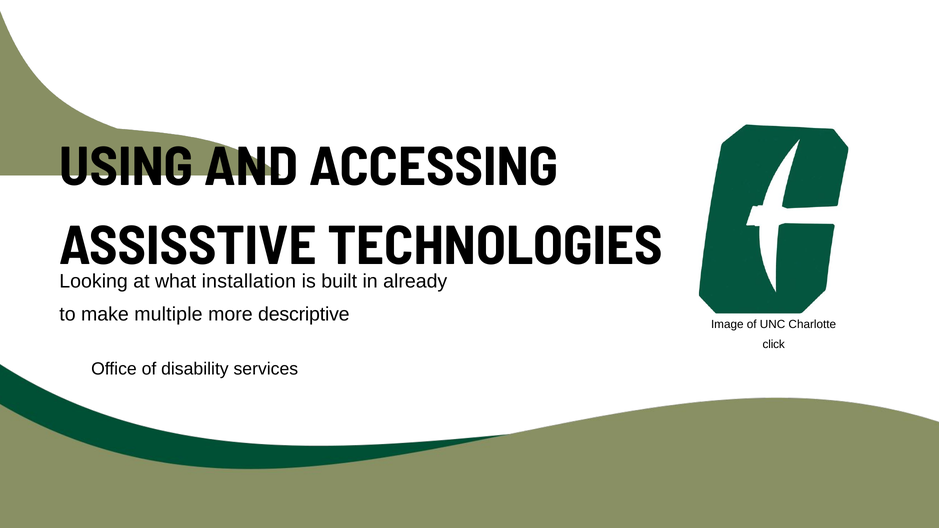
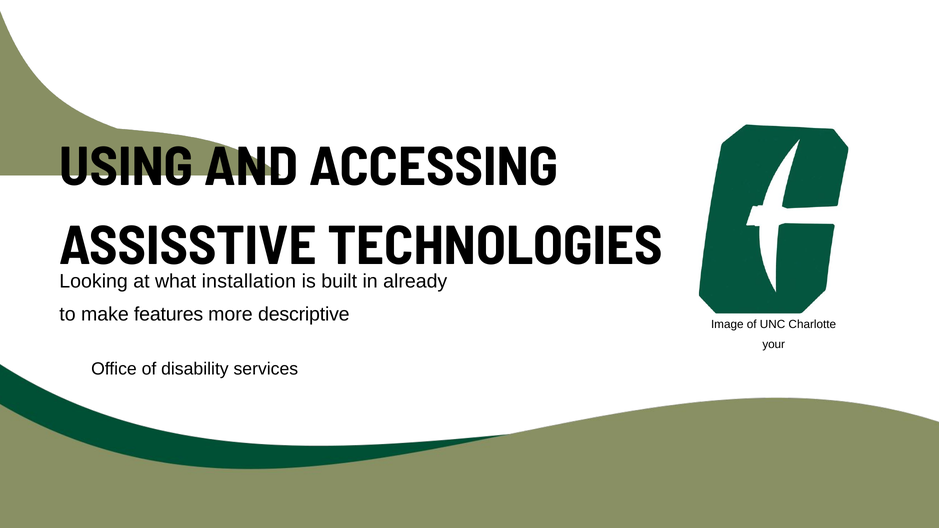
multiple: multiple -> features (169, 314)
click: click -> your (774, 344)
